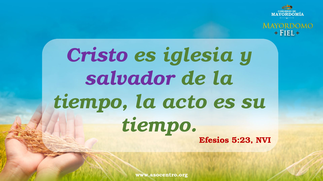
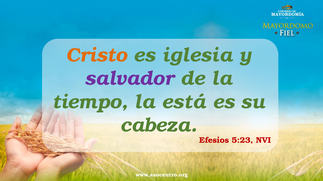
Cristo colour: purple -> orange (97, 55)
acto: acto -> está (184, 102)
tiempo: tiempo -> cabeza (159, 126)
